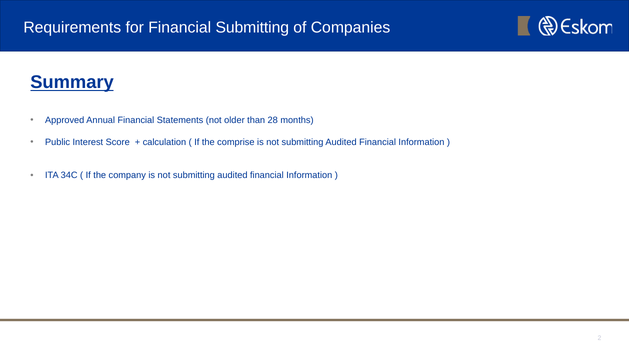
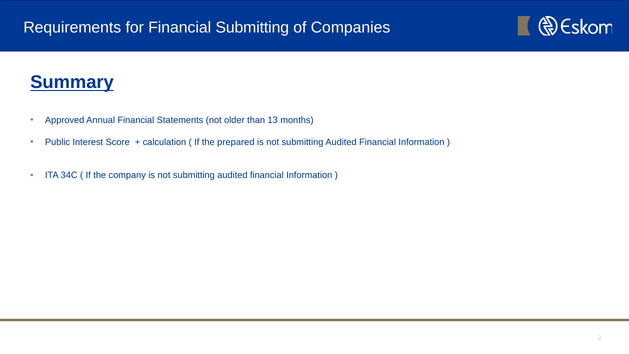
28: 28 -> 13 (273, 120)
comprise: comprise -> prepared (236, 142)
